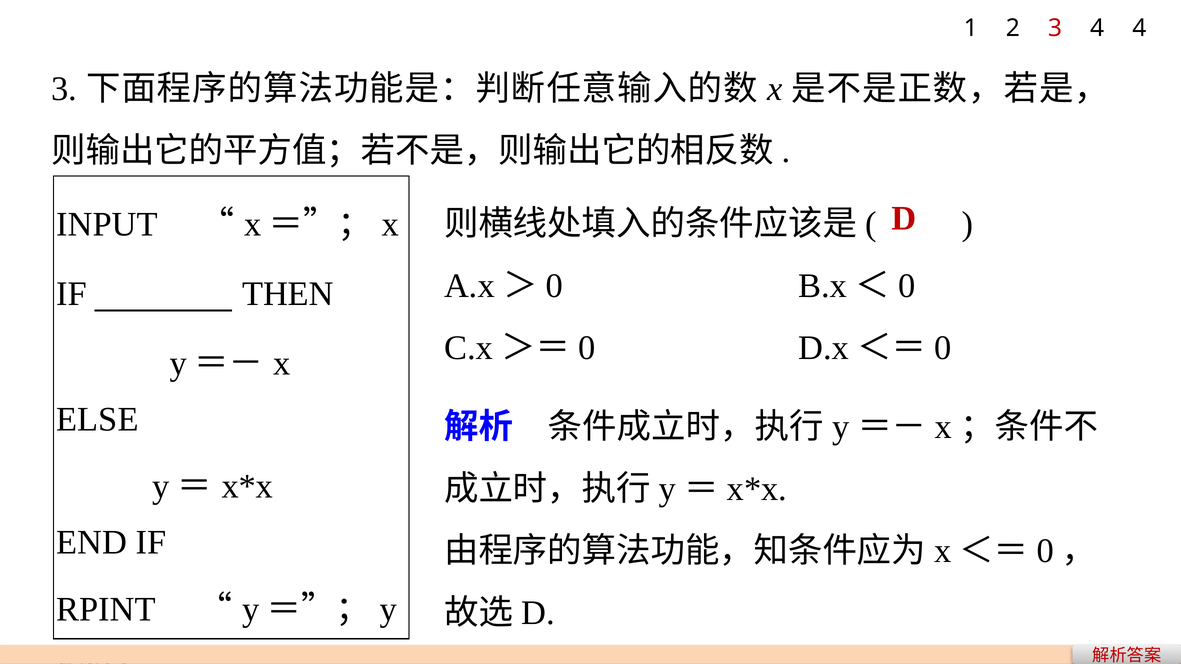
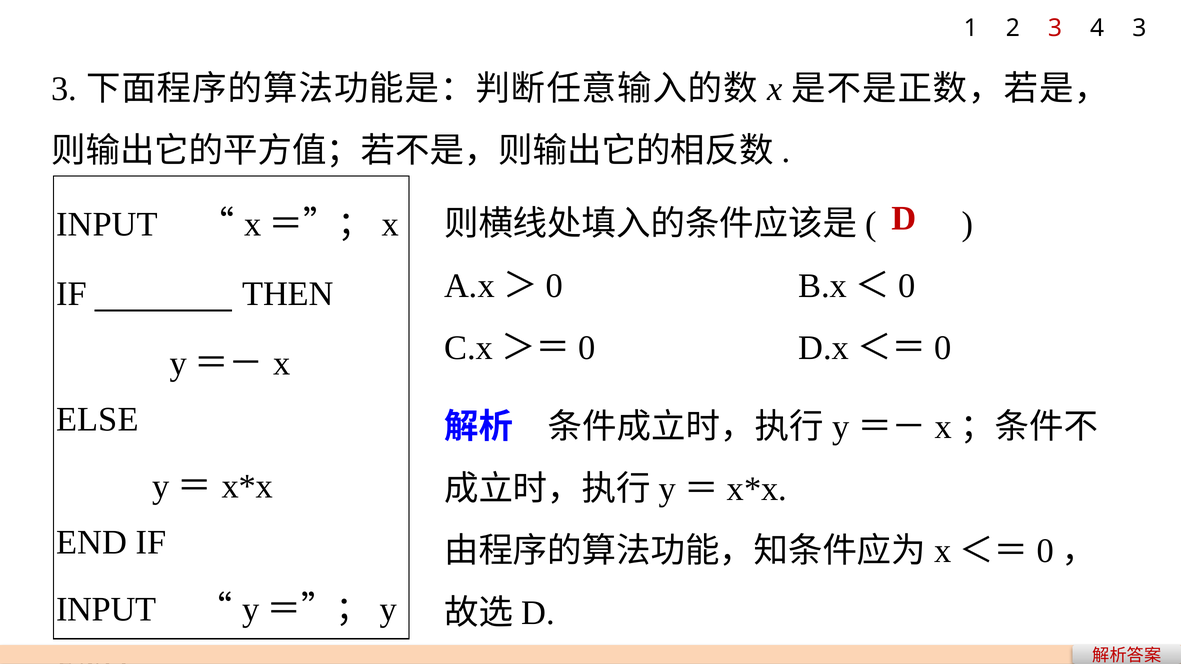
4 4: 4 -> 3 (1139, 28)
RPINT: RPINT -> INPUT (106, 610)
